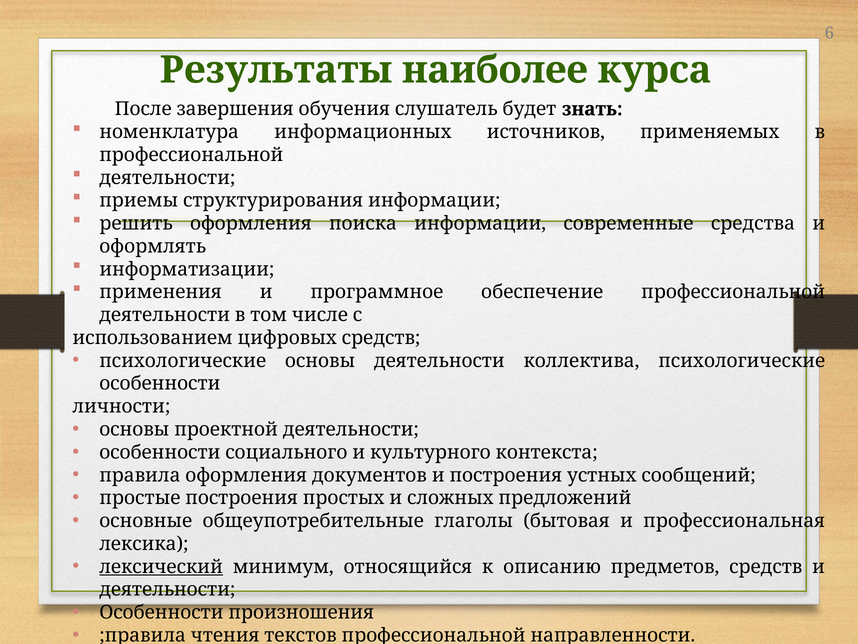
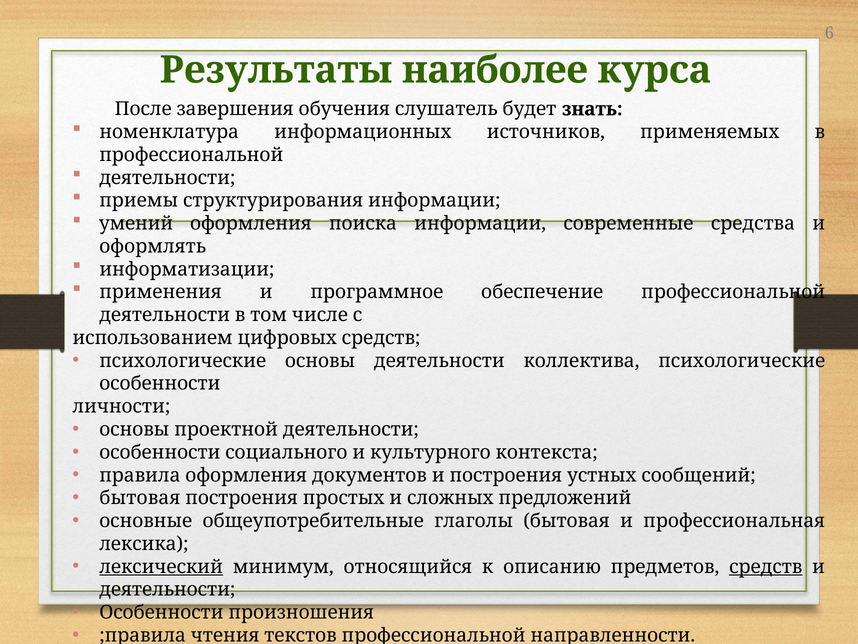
решить: решить -> умений (136, 223)
простые: простые -> бытовая (140, 498)
средств underline: none -> present (766, 566)
